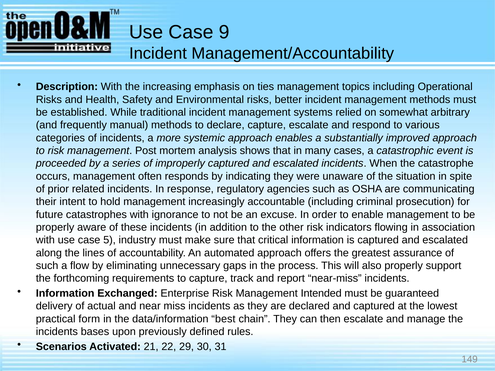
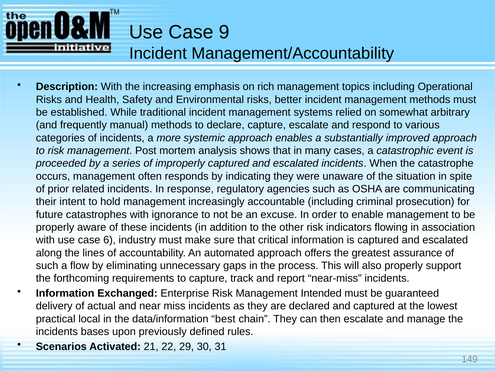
ties: ties -> rich (266, 87)
5: 5 -> 6 (110, 240)
form: form -> local (89, 319)
